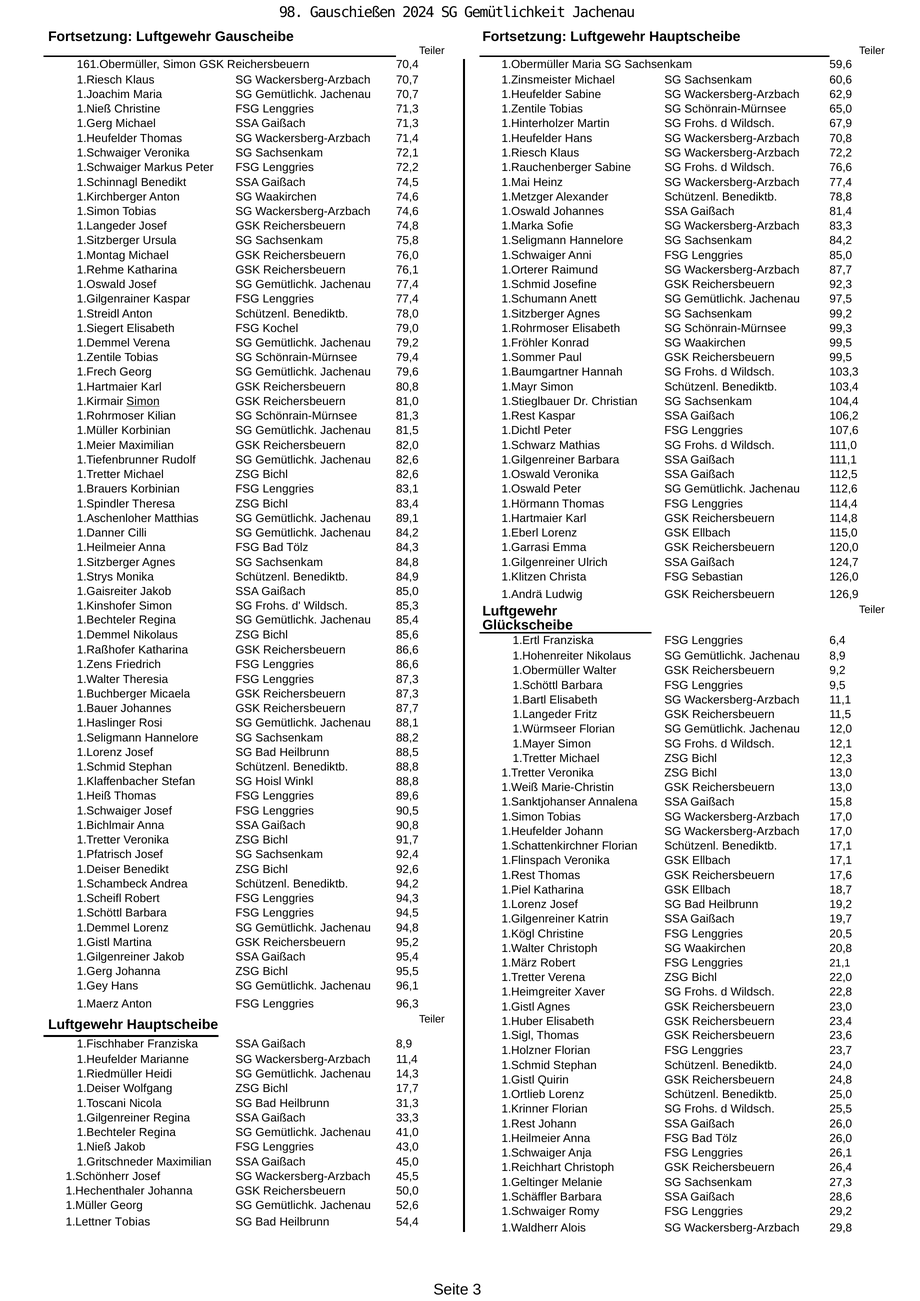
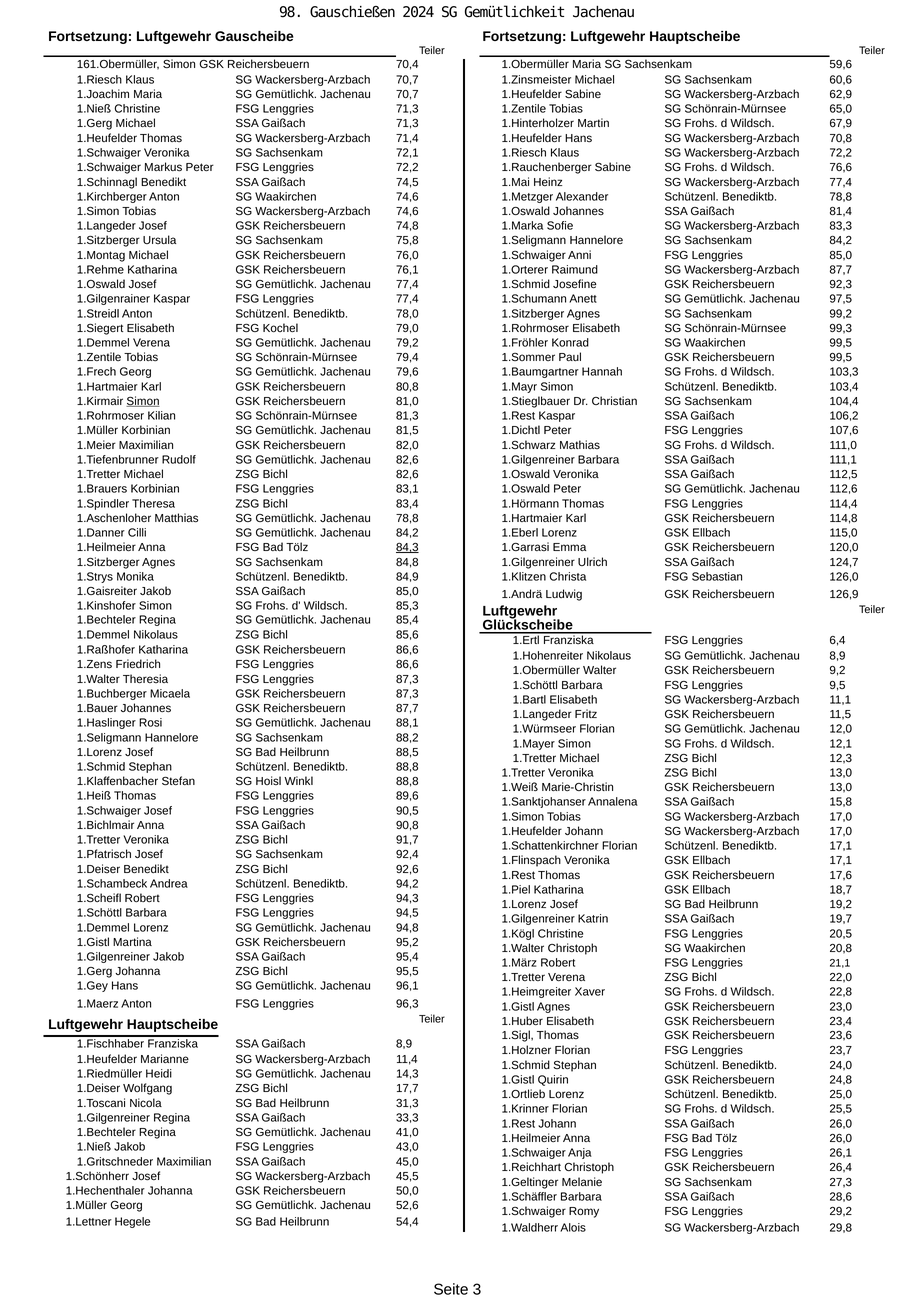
Jachenau 89,1: 89,1 -> 78,8 (407, 518)
84,3 underline: none -> present (407, 547)
Tobias: Tobias -> Hegele (133, 1221)
